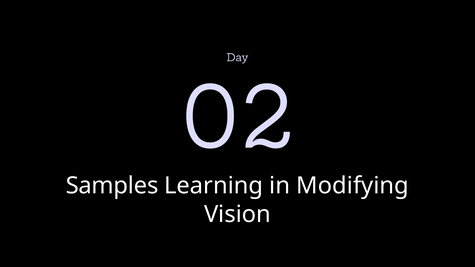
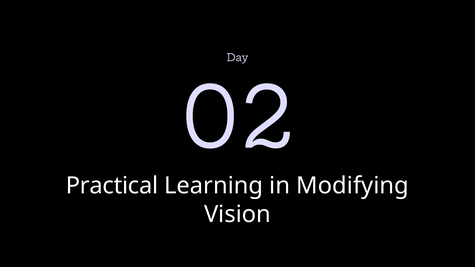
Samples: Samples -> Practical (112, 186)
